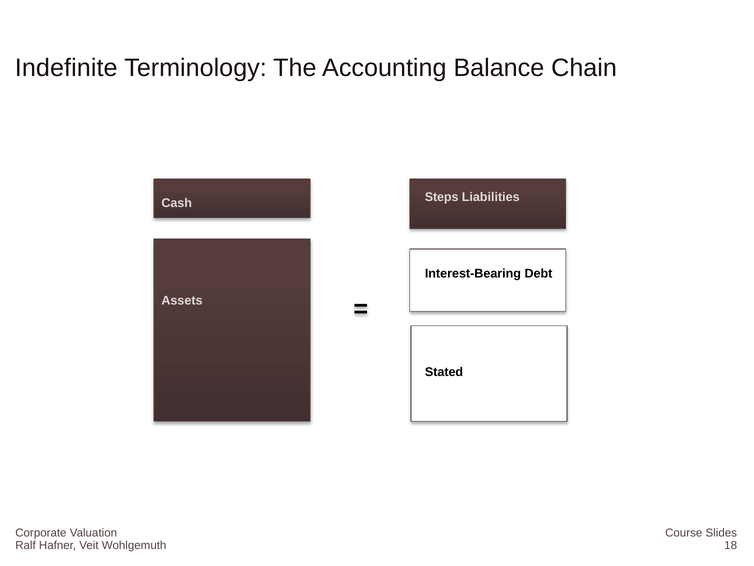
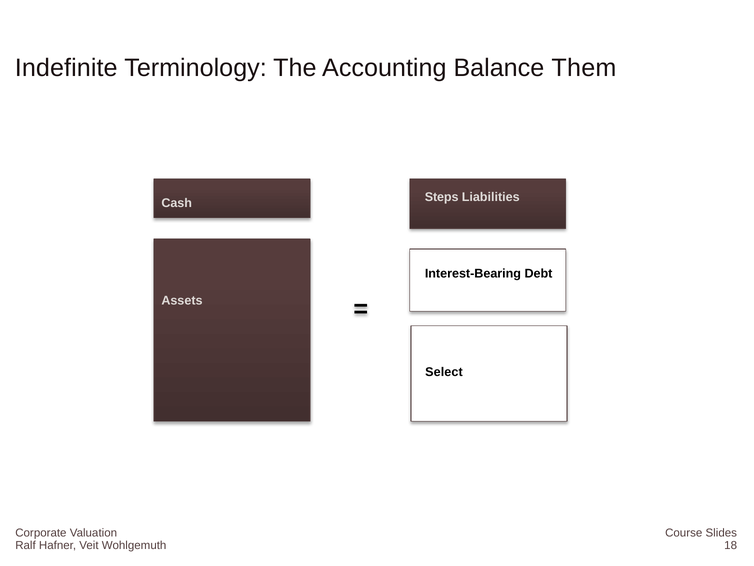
Chain: Chain -> Them (584, 68)
Stated: Stated -> Select (444, 372)
